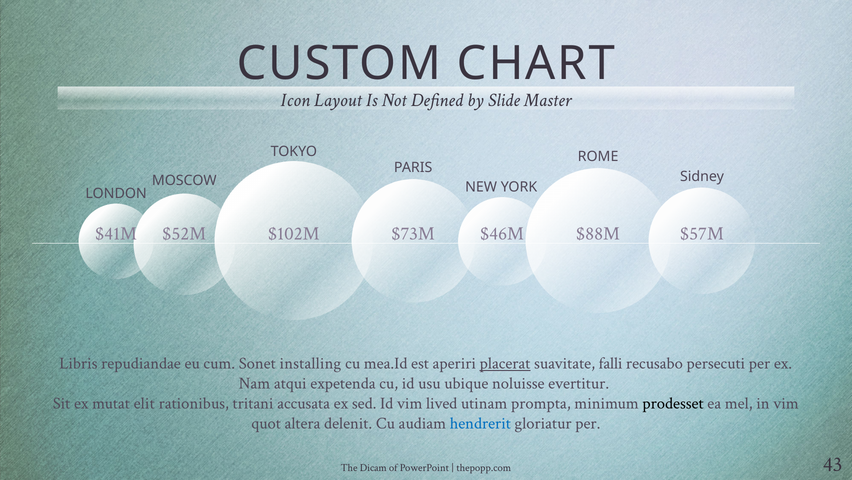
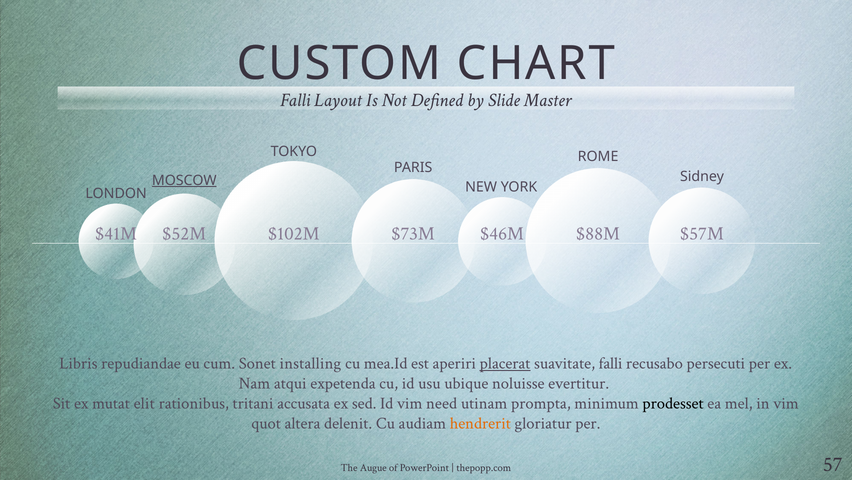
Icon: Icon -> Falli (295, 100)
MOSCOW underline: none -> present (184, 180)
lived: lived -> need (442, 403)
hendrerit colour: blue -> orange (480, 423)
Dicam: Dicam -> Augue (373, 467)
43: 43 -> 57 (833, 464)
